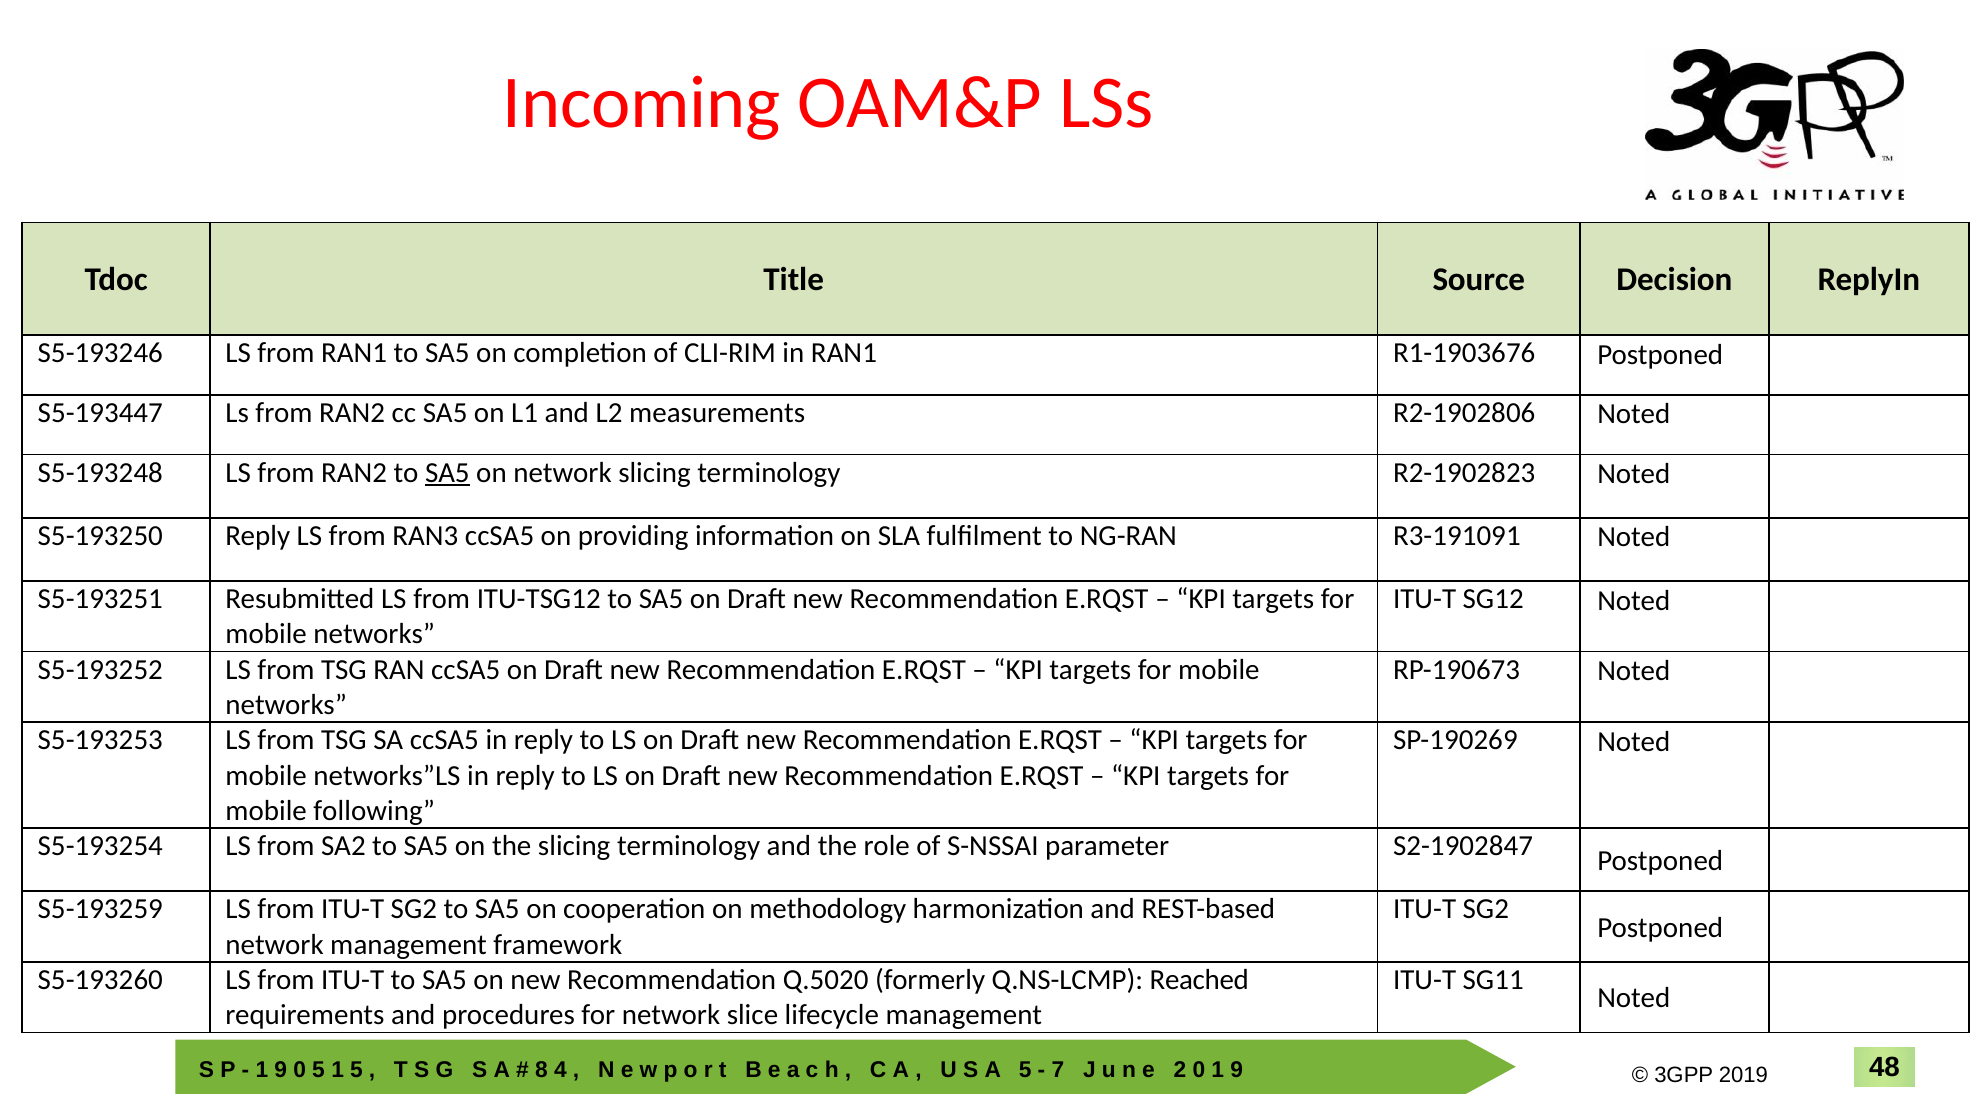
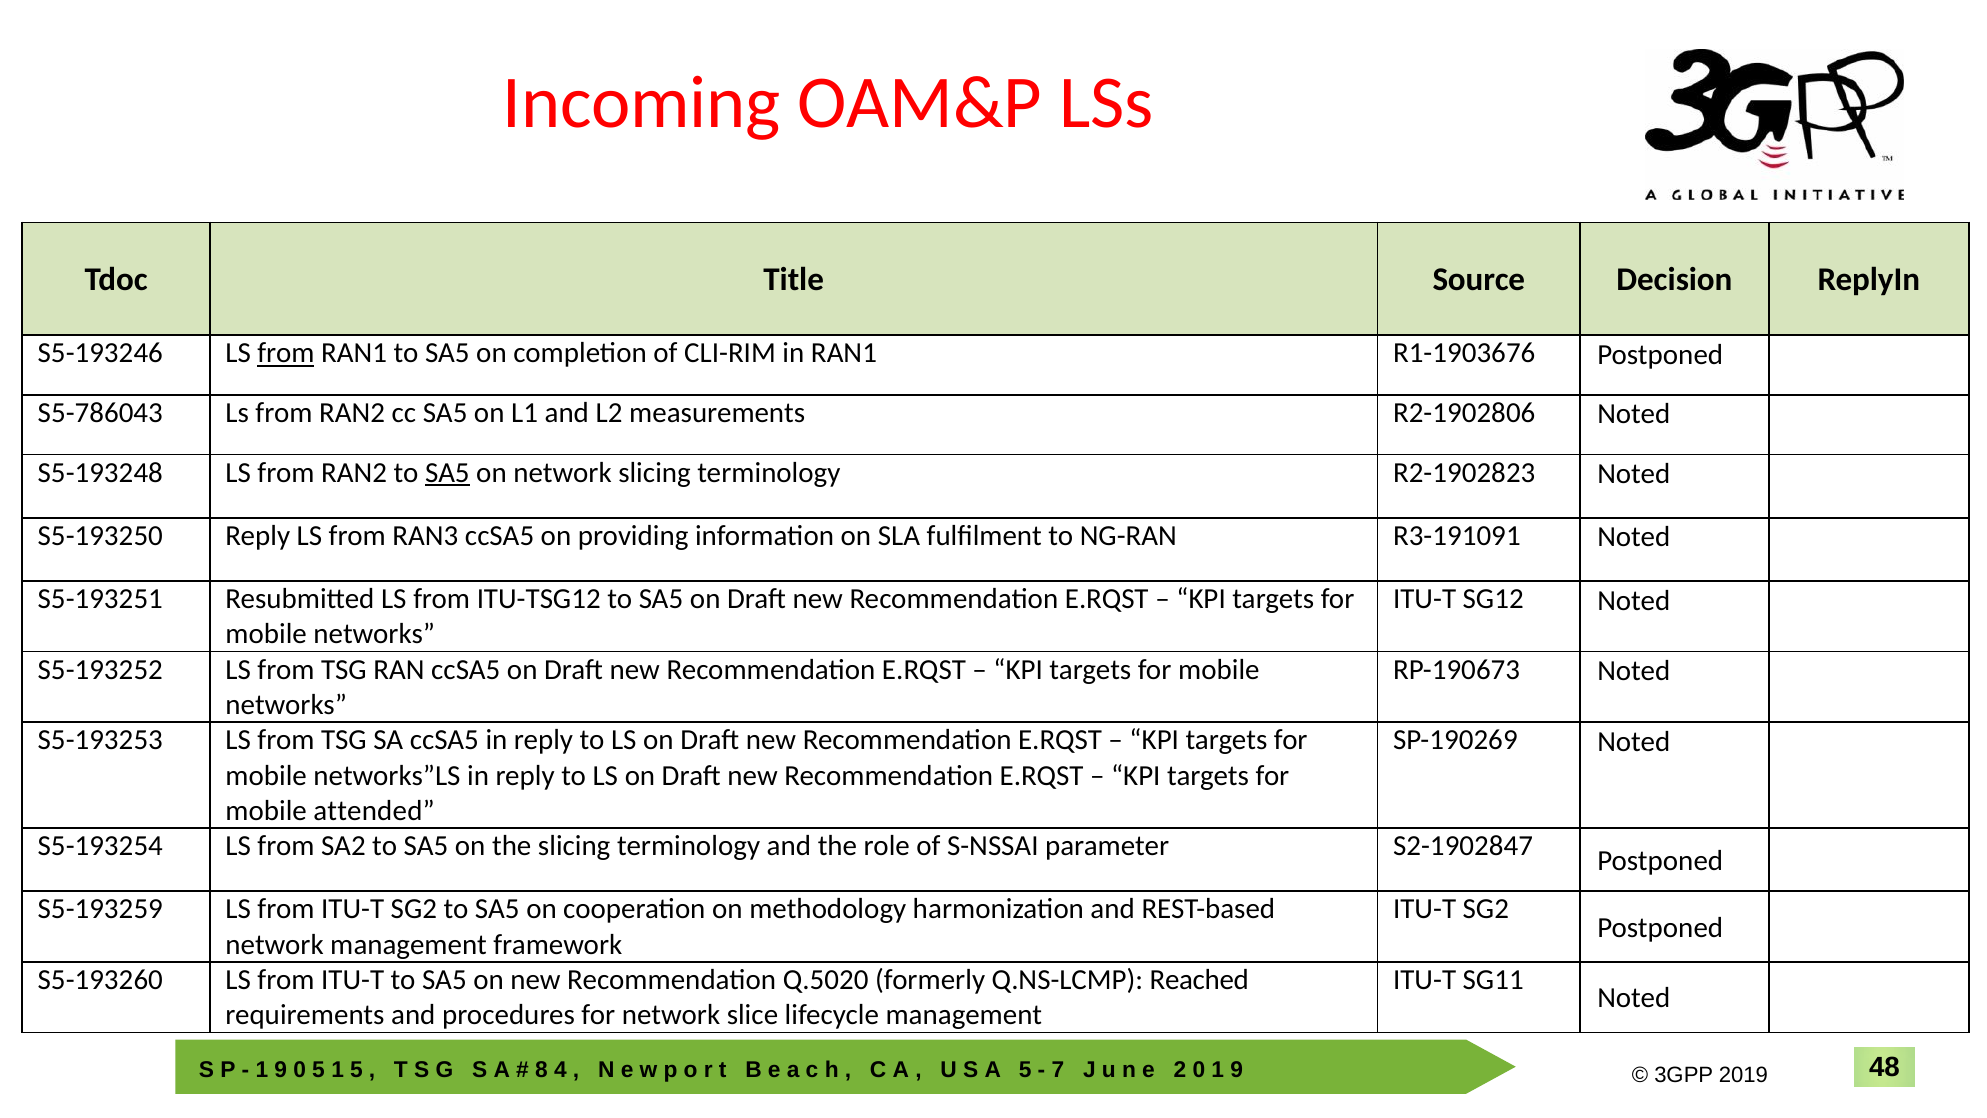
from underline: none -> present (286, 353)
S5-193447: S5-193447 -> S5-786043 (100, 413)
following: following -> attended (374, 811)
